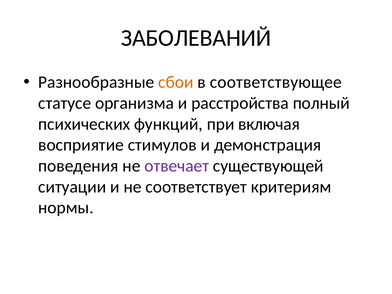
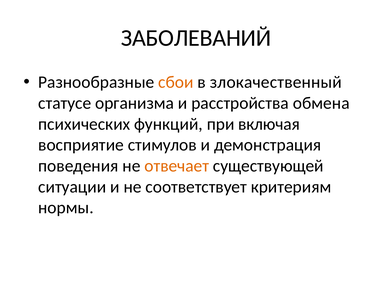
соответствующее: соответствующее -> злокачественный (276, 82)
полный: полный -> обмена (321, 103)
отвечает colour: purple -> orange (177, 166)
